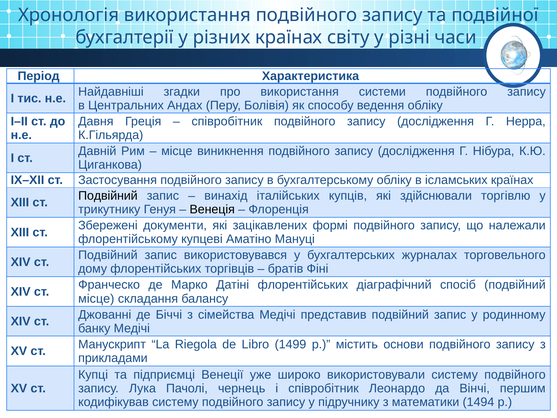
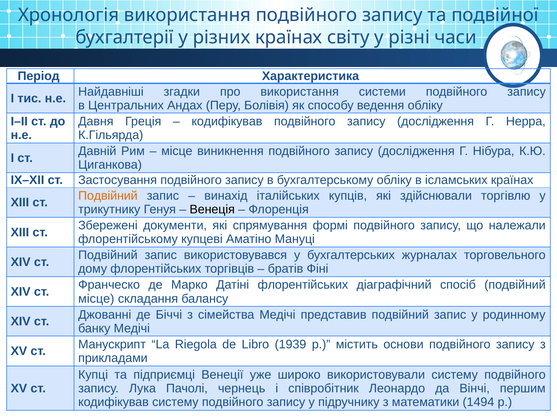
співробітник: співробітник -> кодифікував (227, 121)
Подвійний colour: black -> orange (108, 196)
зацікавлених: зацікавлених -> спрямування (270, 225)
1499: 1499 -> 1939 (290, 344)
